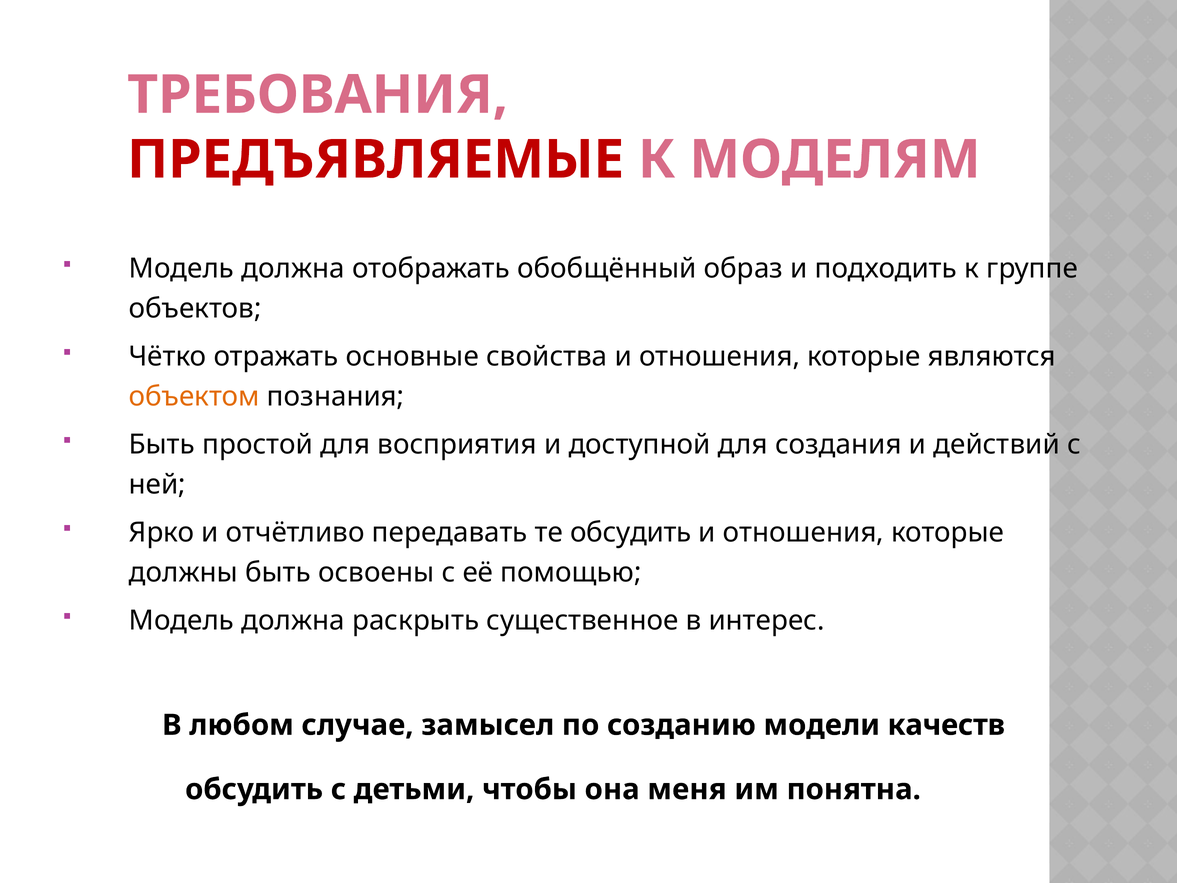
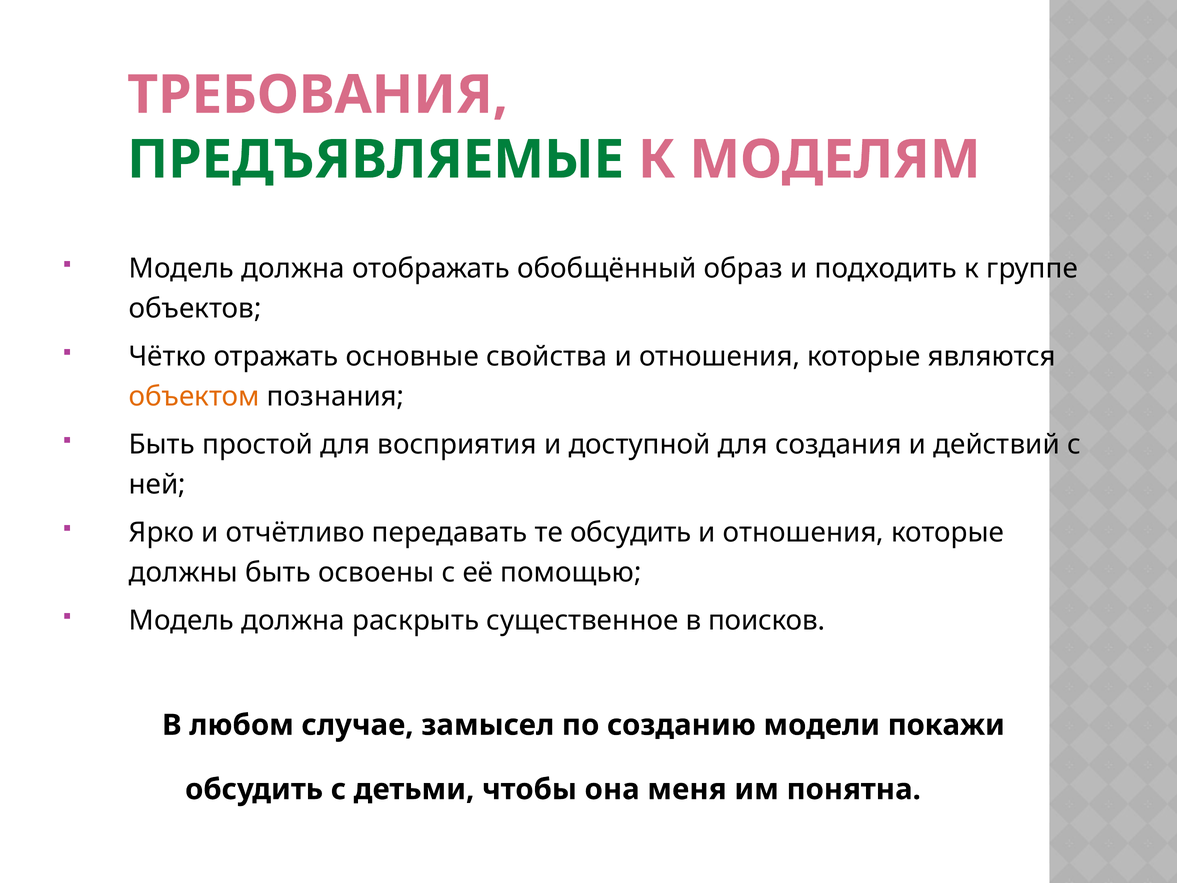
ПРЕДЪЯВЛЯЕМЫЕ colour: red -> green (376, 160)
интерес: интерес -> поисков (767, 620)
качеств: качеств -> покажи (946, 725)
